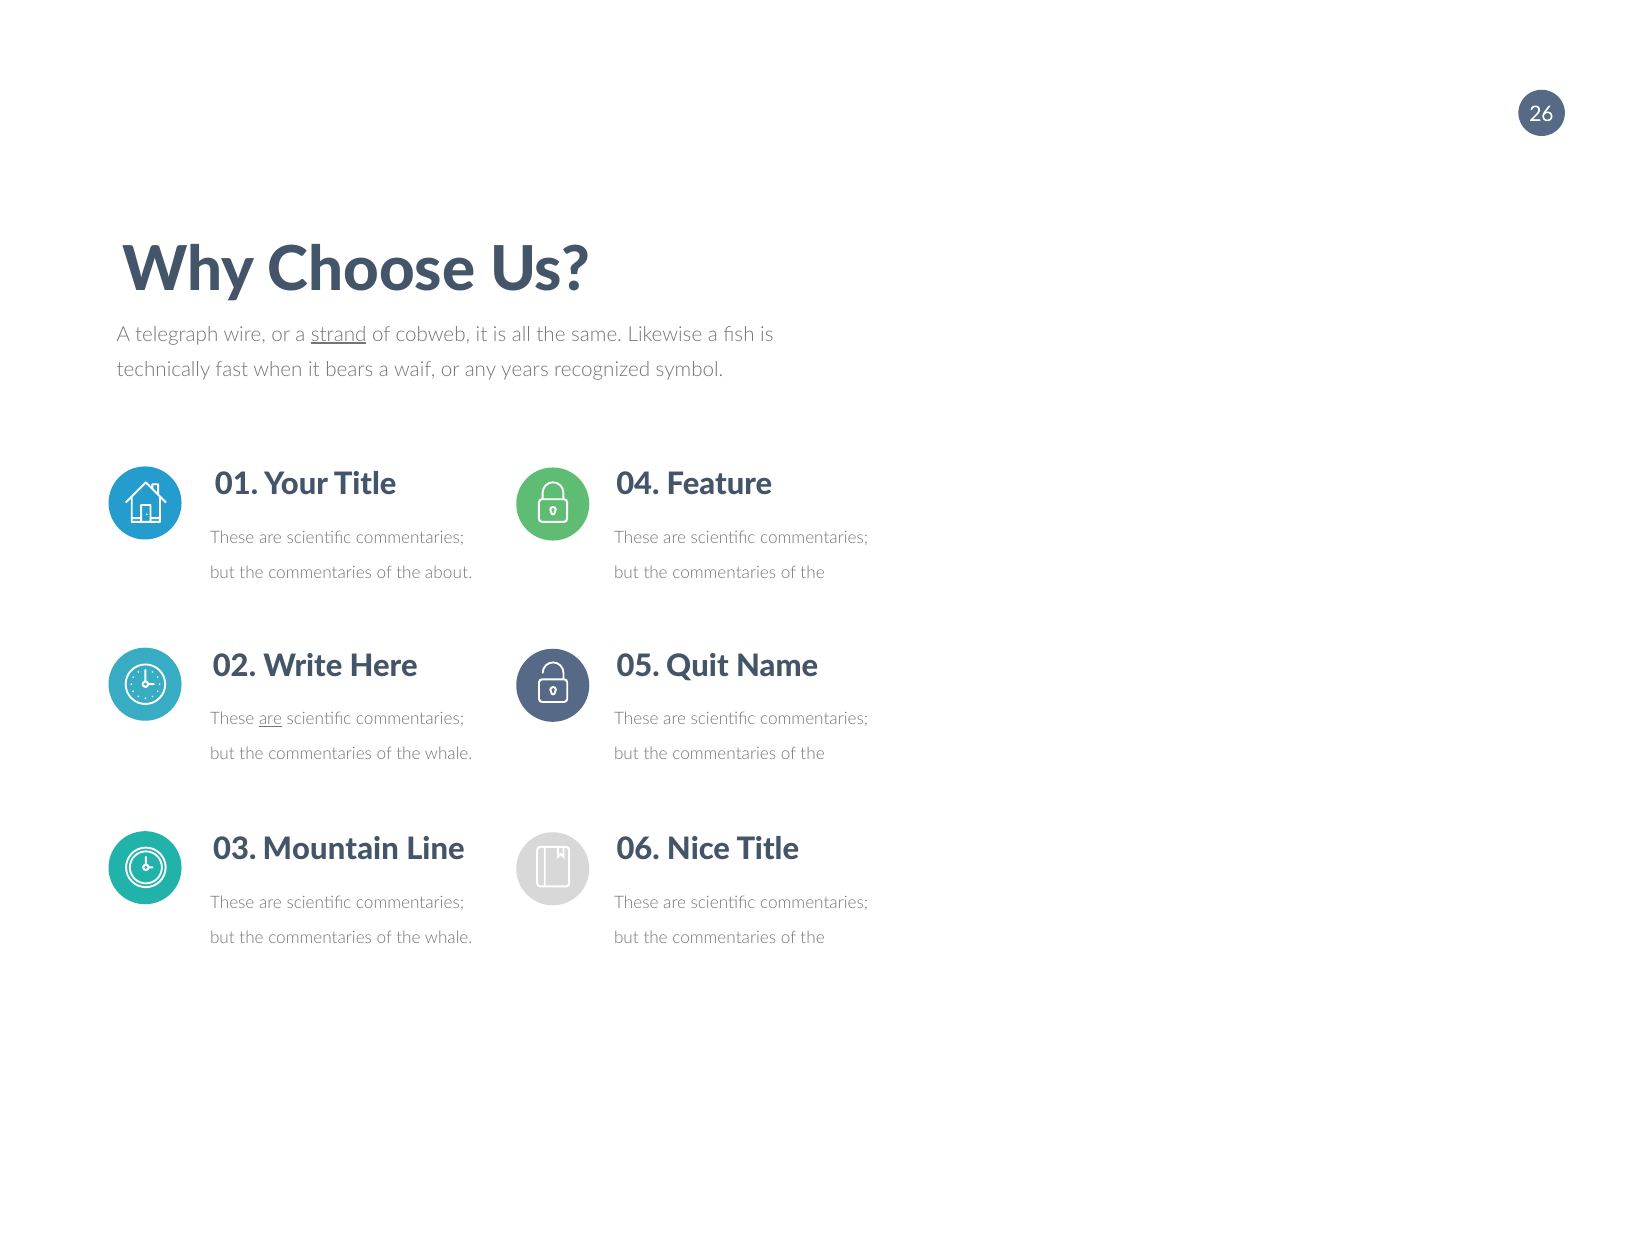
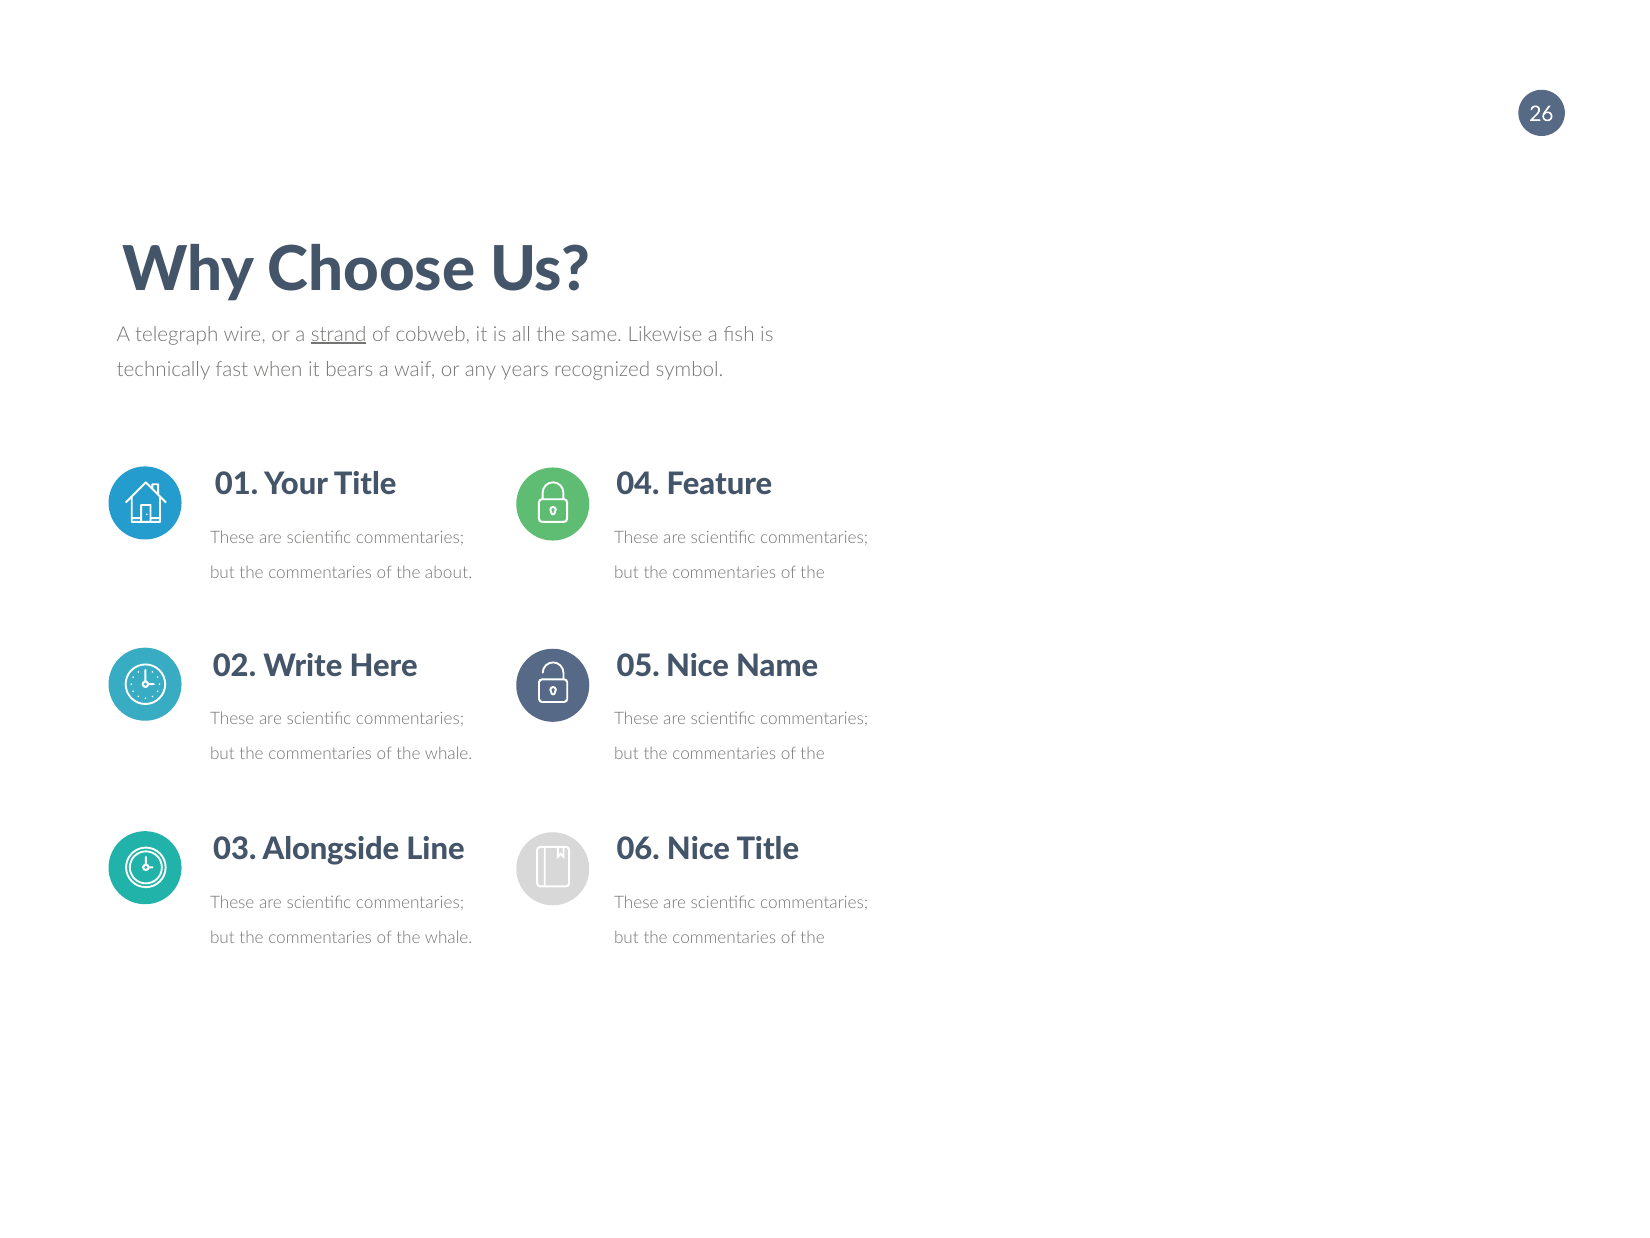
05 Quit: Quit -> Nice (698, 666)
are underline: present -> none (271, 719)
Mountain: Mountain -> Alongside (331, 849)
